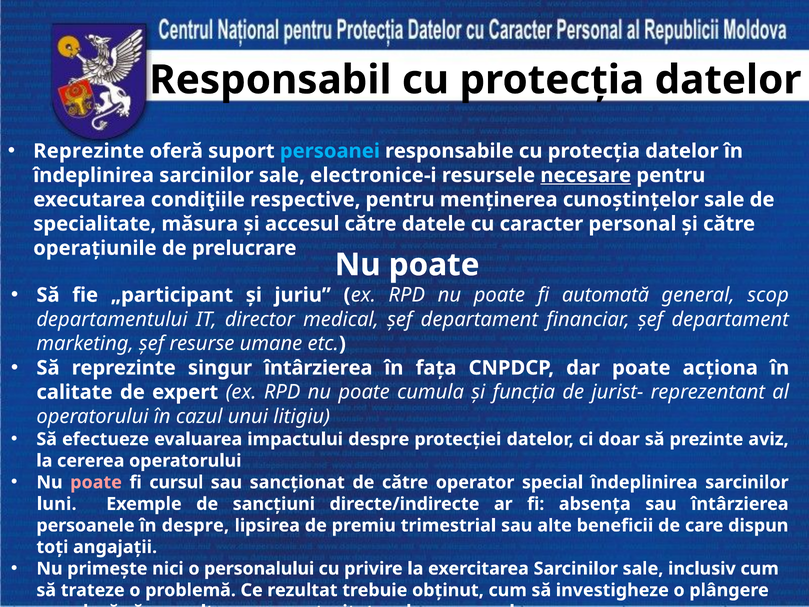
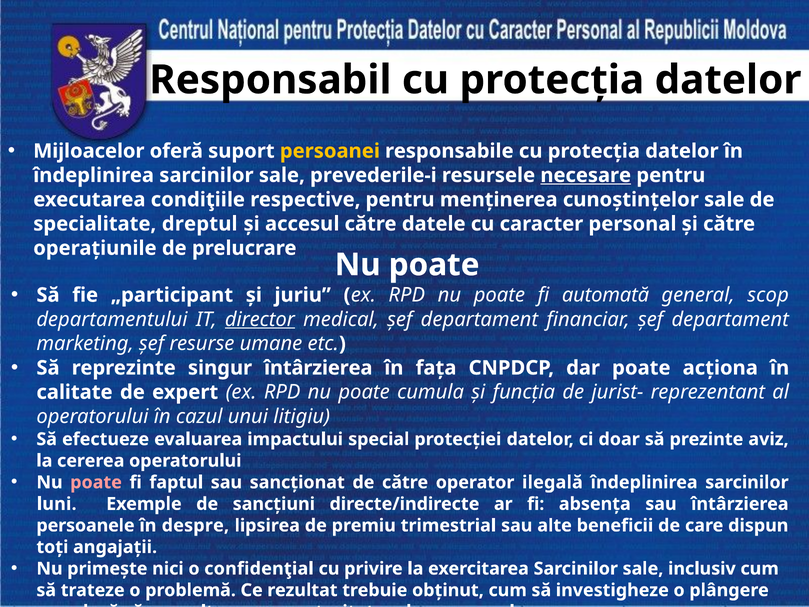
Reprezinte: Reprezinte -> Mijloacelor (89, 151)
persoanei colour: light blue -> yellow (330, 151)
electronice-i: electronice-i -> prevederile-i (373, 175)
măsura: măsura -> dreptul (200, 224)
director underline: none -> present (260, 319)
impactului despre: despre -> special (379, 439)
cursul: cursul -> faptul (176, 482)
special: special -> ilegală (552, 482)
personalului: personalului -> confidenţial (259, 568)
